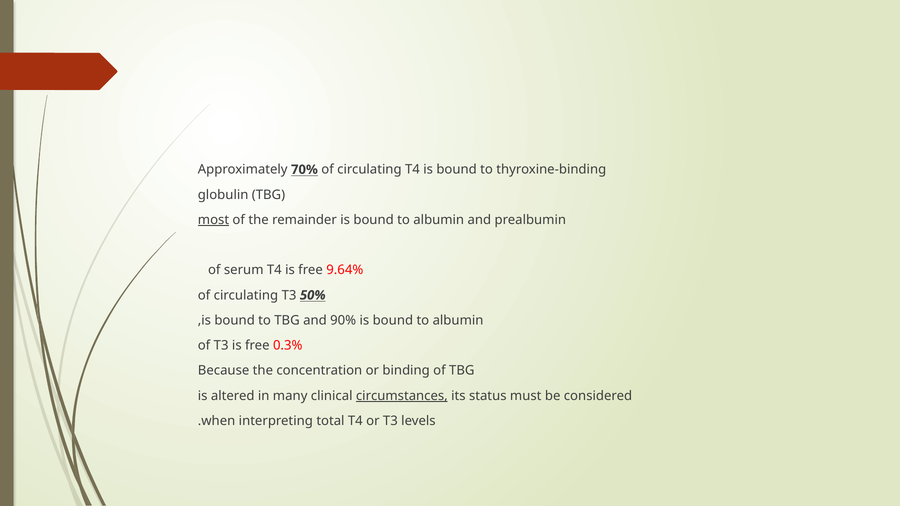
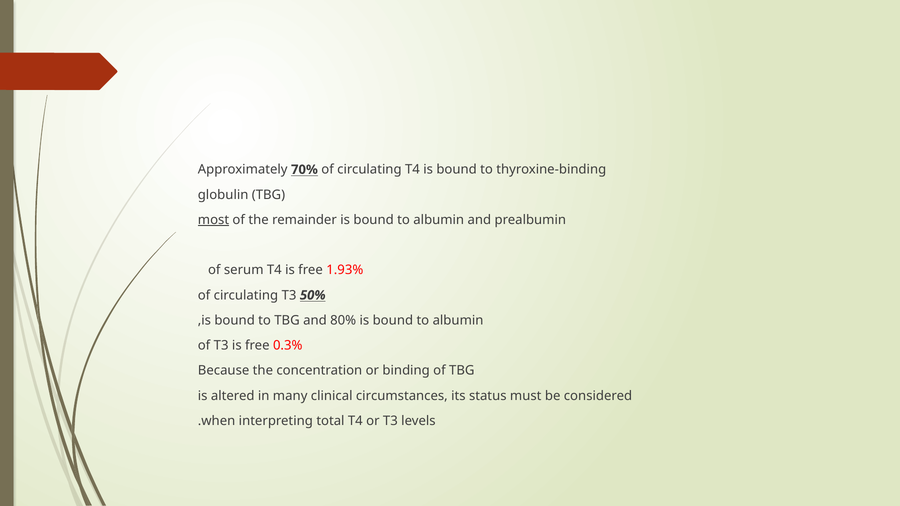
9.64%: 9.64% -> 1.93% (345, 270)
90%: 90% -> 80% (343, 321)
circumstances underline: present -> none (402, 396)
